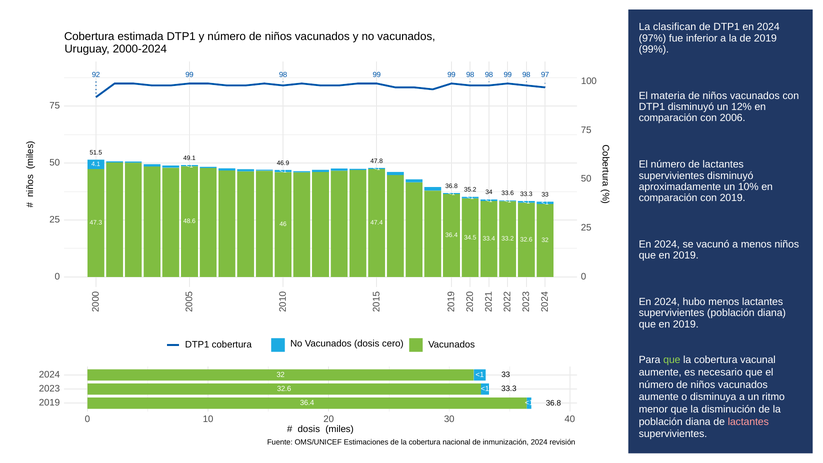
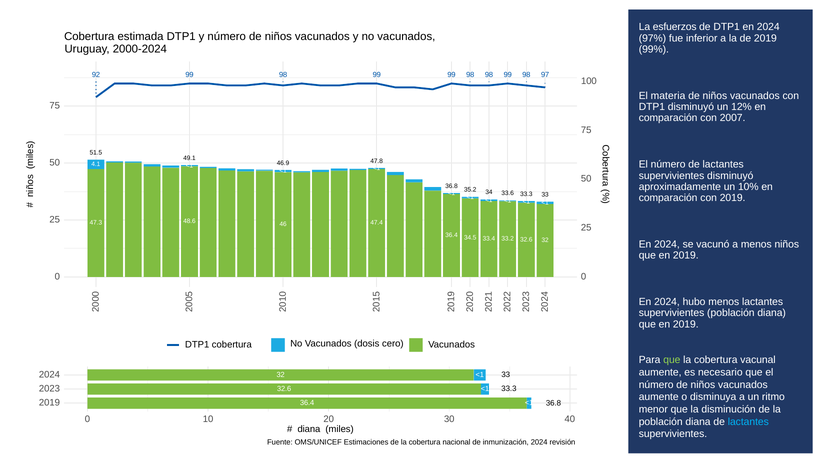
clasifican: clasifican -> esfuerzos (675, 27)
2006: 2006 -> 2007 (733, 118)
lactantes colour: pink -> light blue (748, 422)
dosis: dosis -> diana (309, 429)
